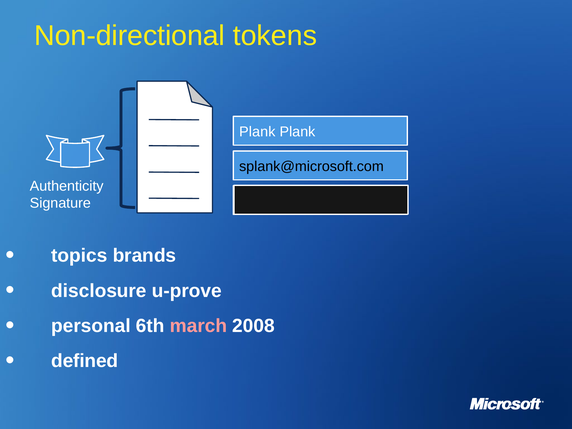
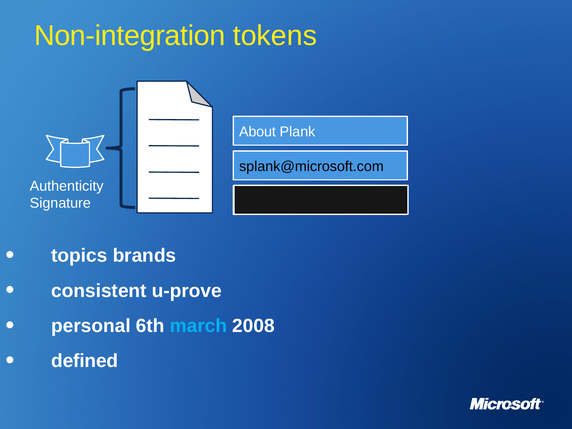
Non-directional: Non-directional -> Non-integration (130, 36)
Plank: Plank -> About (257, 132)
disclosure: disclosure -> consistent (99, 291)
march colour: pink -> light blue (198, 326)
